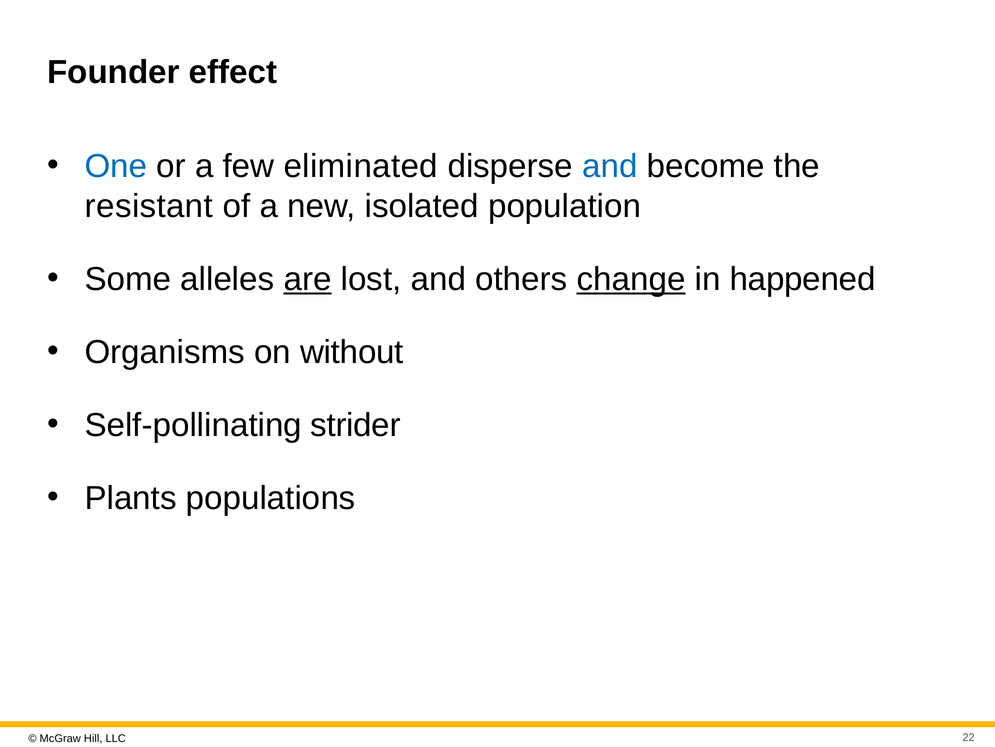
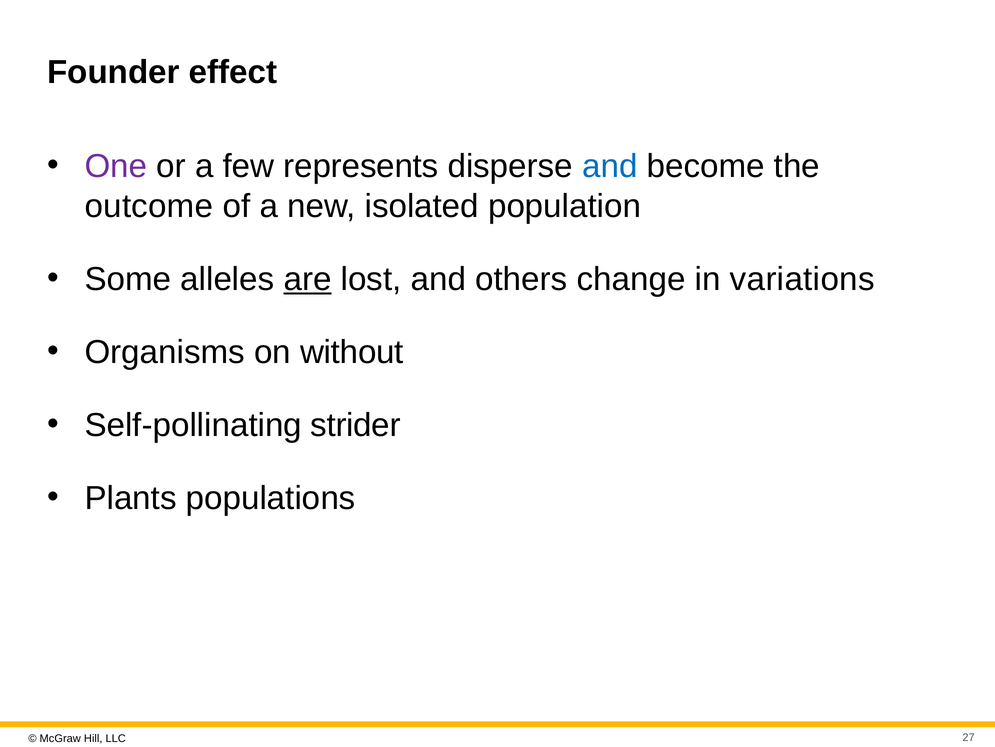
One colour: blue -> purple (116, 166)
eliminated: eliminated -> represents (361, 166)
resistant: resistant -> outcome (149, 206)
change underline: present -> none (631, 279)
happened: happened -> variations (802, 279)
22: 22 -> 27 (969, 737)
